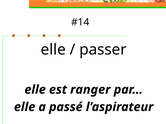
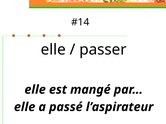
ranger: ranger -> mangé (90, 90)
